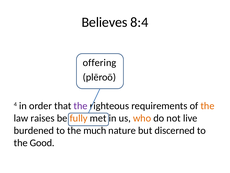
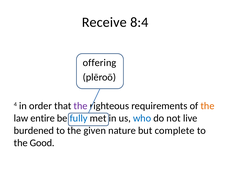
Believes: Believes -> Receive (104, 22)
raises: raises -> entire (43, 118)
fully colour: orange -> blue (79, 118)
who colour: orange -> blue (142, 118)
much: much -> given (95, 130)
discerned: discerned -> complete (175, 130)
